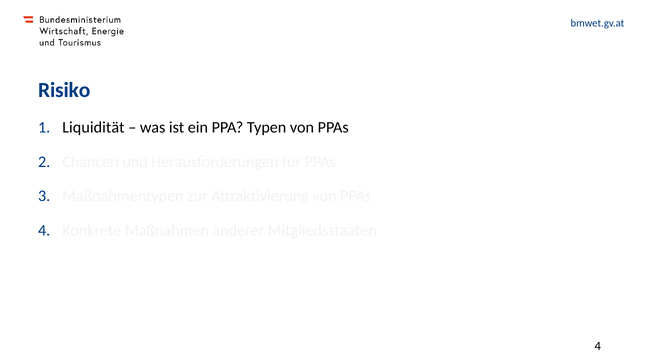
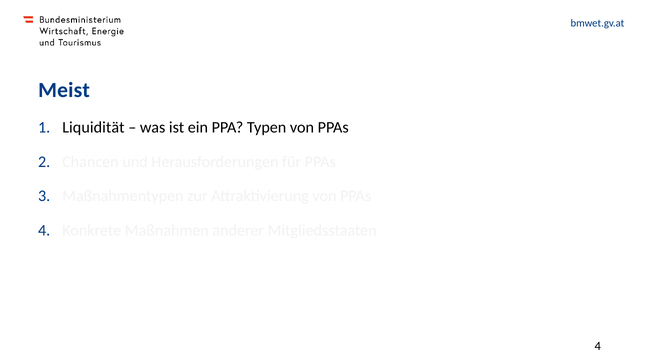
Risiko: Risiko -> Meist (64, 90)
